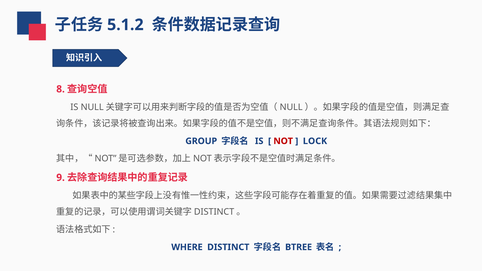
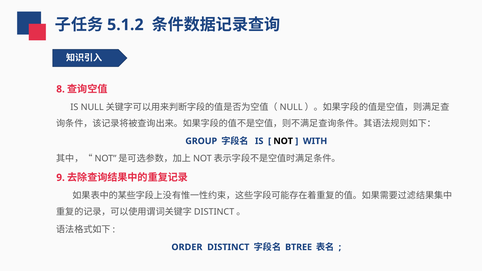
NOT colour: red -> black (283, 141)
LOCK: LOCK -> WITH (315, 141)
WHERE: WHERE -> ORDER (187, 247)
